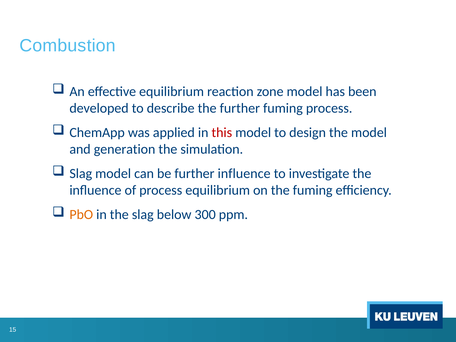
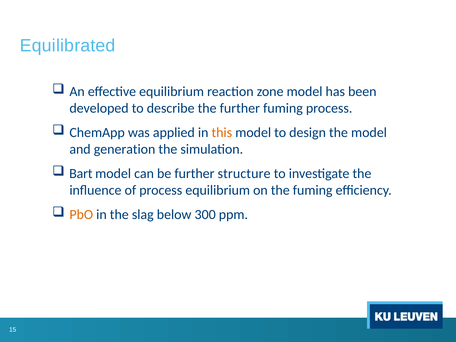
Combustion: Combustion -> Equilibrated (68, 46)
this colour: red -> orange (222, 133)
Slag: Slag -> Bart (81, 174)
further influence: influence -> structure (244, 174)
